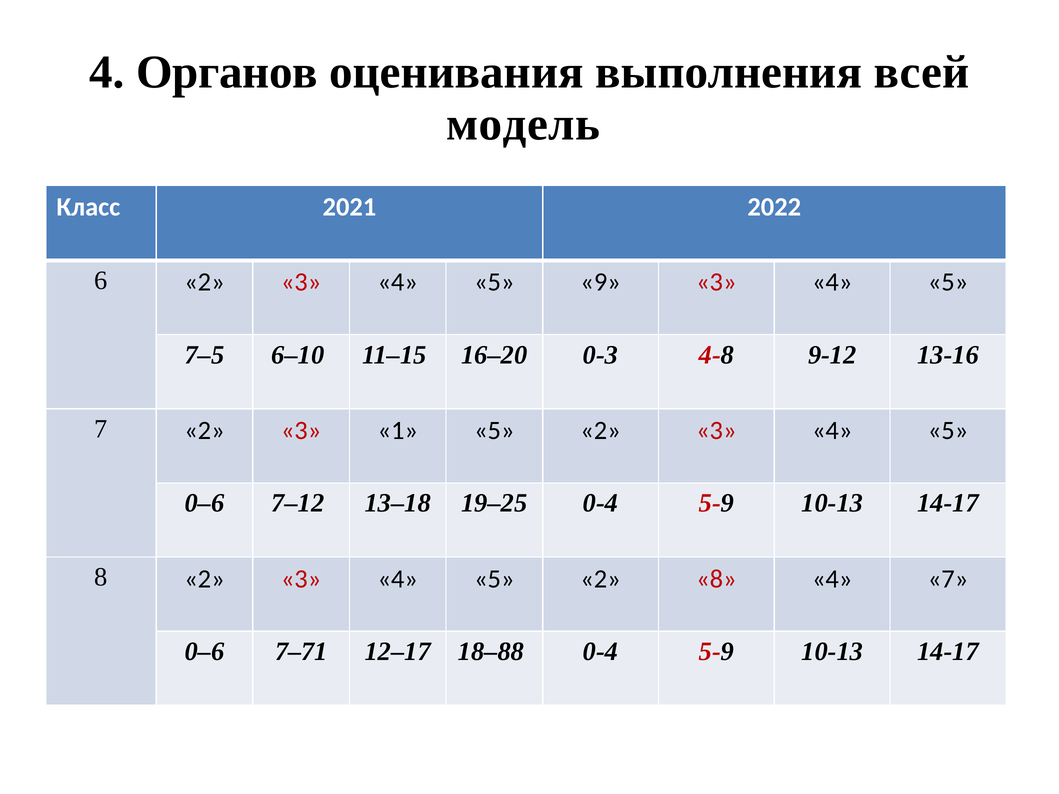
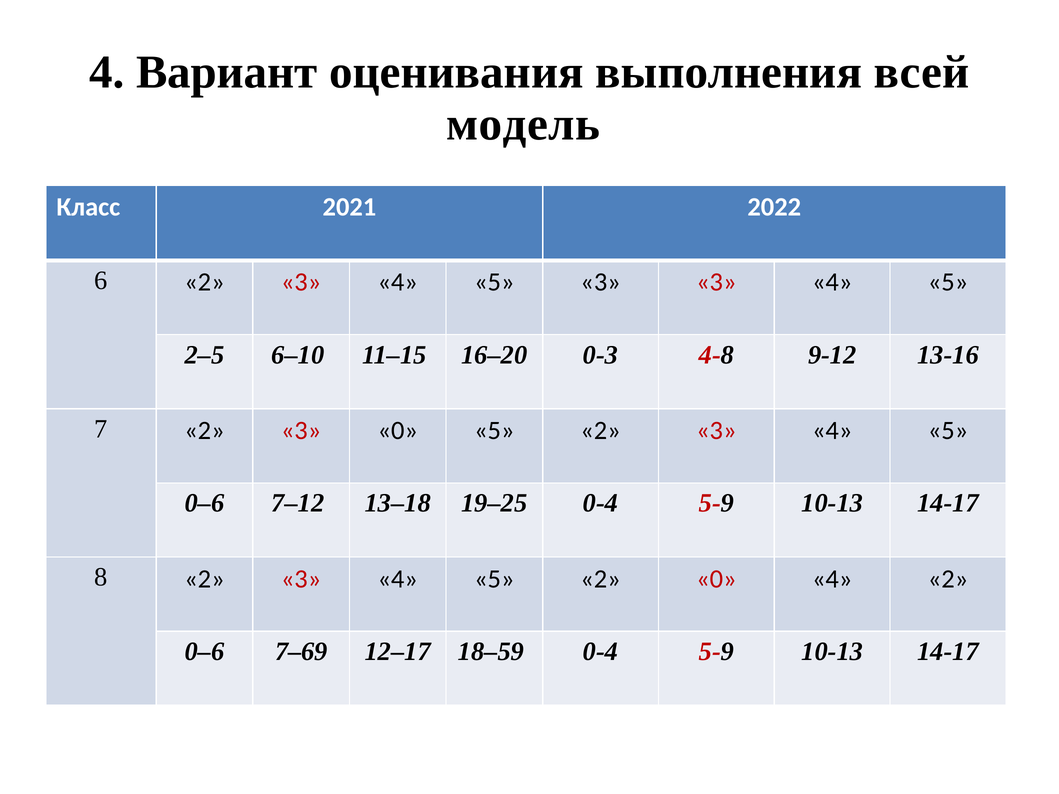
Органов: Органов -> Вариант (227, 72)
5 9: 9 -> 3 (601, 282)
7–5: 7–5 -> 2–5 (205, 355)
3 1: 1 -> 0 (398, 431)
2 8: 8 -> 0 (716, 579)
4 7: 7 -> 2 (948, 579)
7–71: 7–71 -> 7–69 (301, 652)
18–88: 18–88 -> 18–59 (491, 652)
